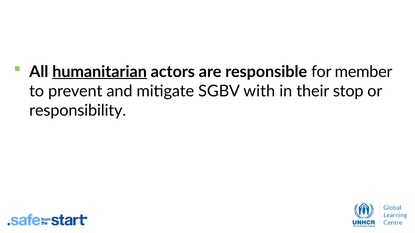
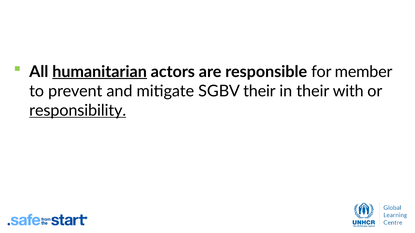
SGBV with: with -> their (259, 91)
stop: stop -> with (348, 91)
responsibility underline: none -> present (78, 111)
